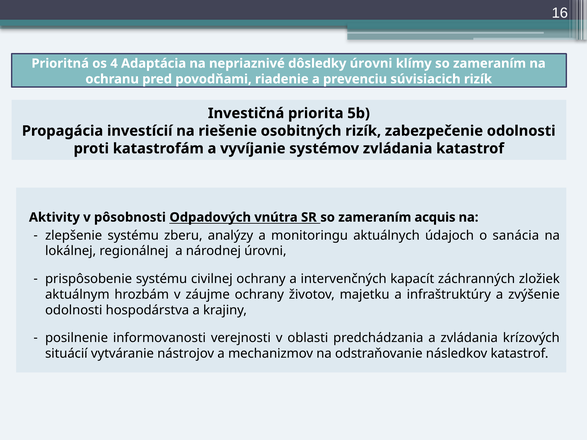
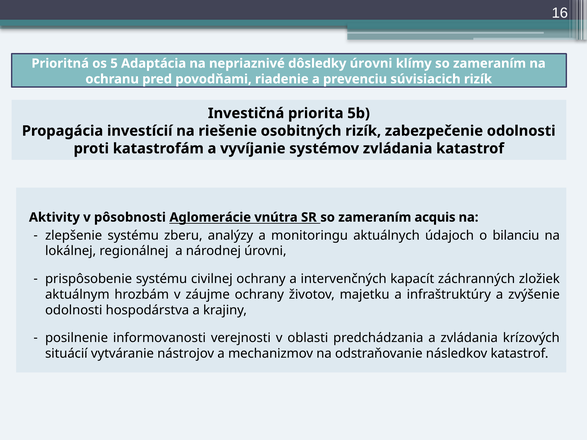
4: 4 -> 5 (114, 63)
Odpadových: Odpadových -> Aglomerácie (210, 217)
sanácia: sanácia -> bilanciu (516, 236)
